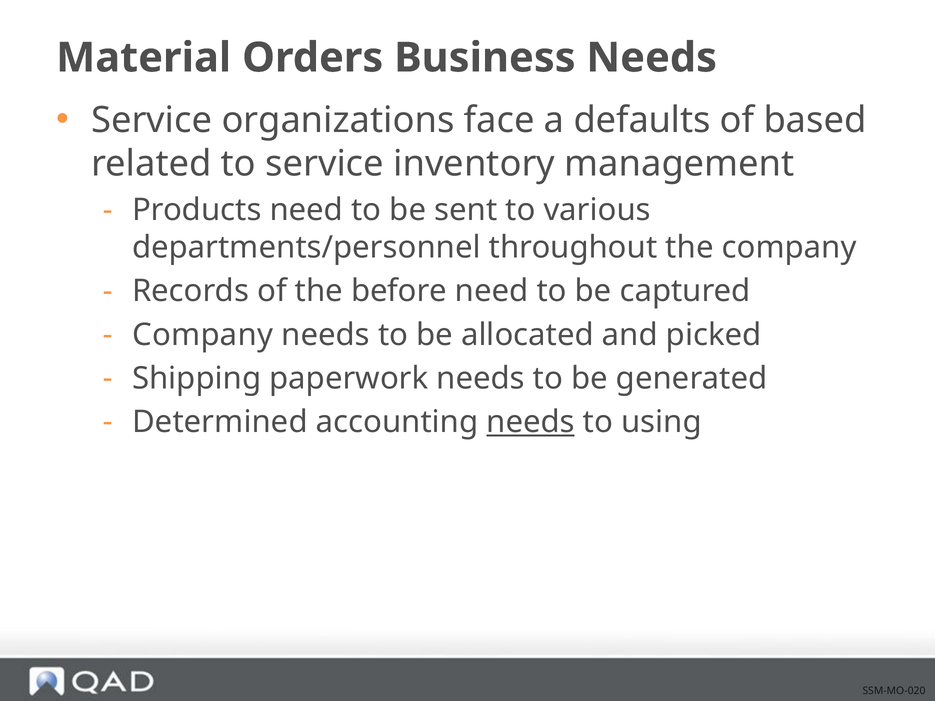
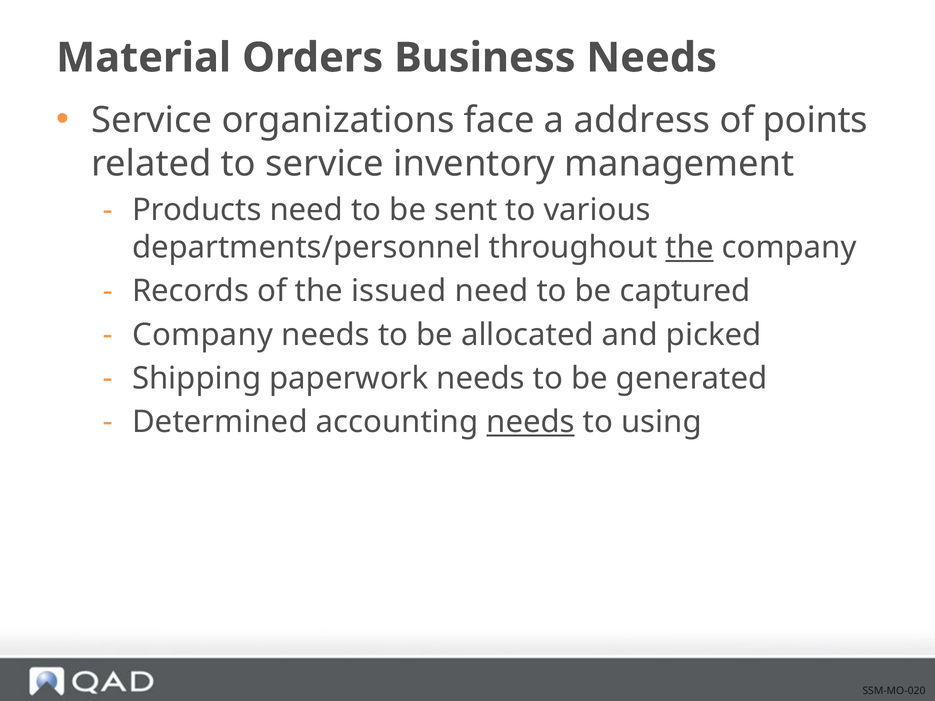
defaults: defaults -> address (642, 120)
based: based -> points (815, 120)
the underline: none -> present (690, 248)
before: before -> issued (399, 291)
